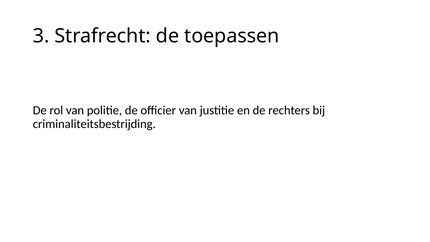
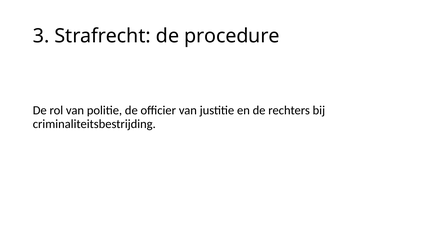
toepassen: toepassen -> procedure (232, 36)
